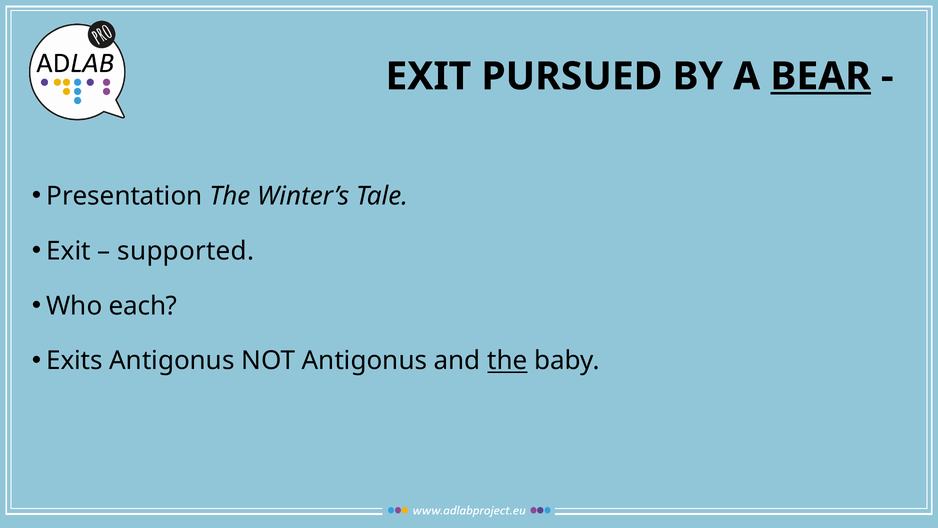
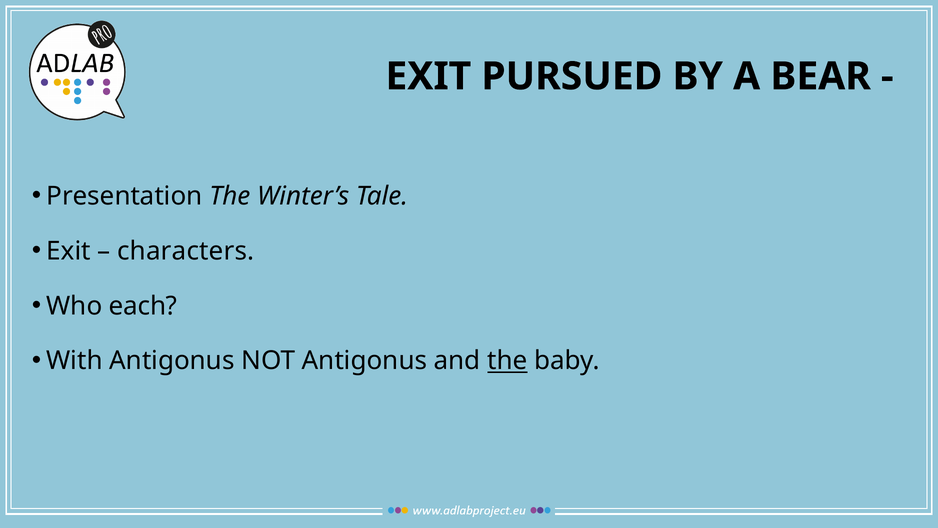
BEAR underline: present -> none (821, 76)
supported: supported -> characters (186, 251)
Exits: Exits -> With (74, 361)
